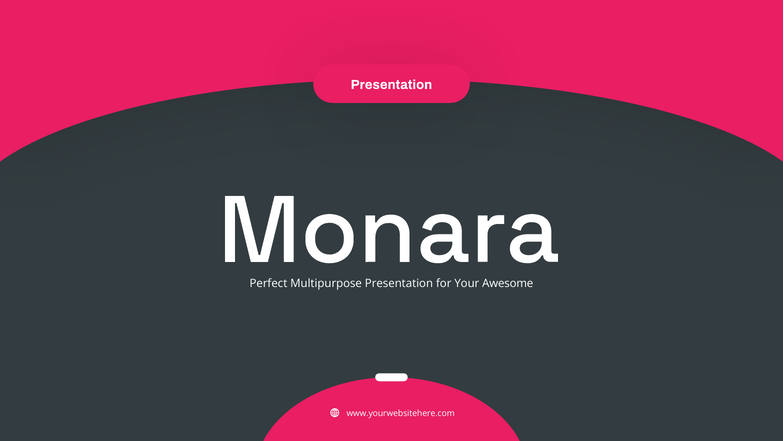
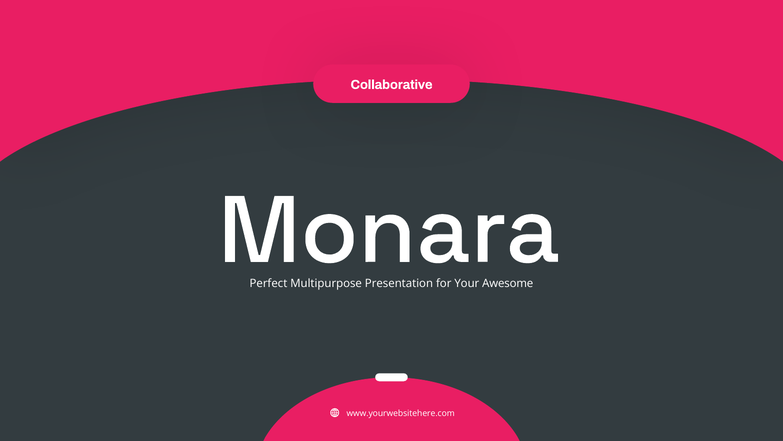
Presentation: Presentation -> Collaborative (392, 84)
